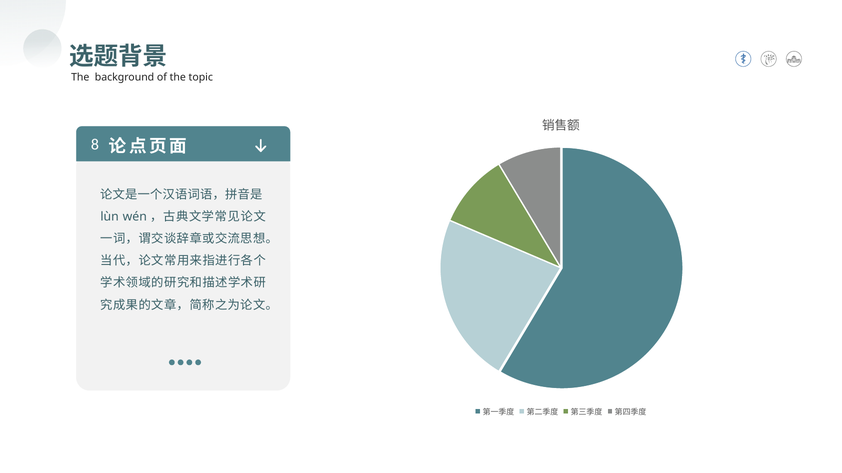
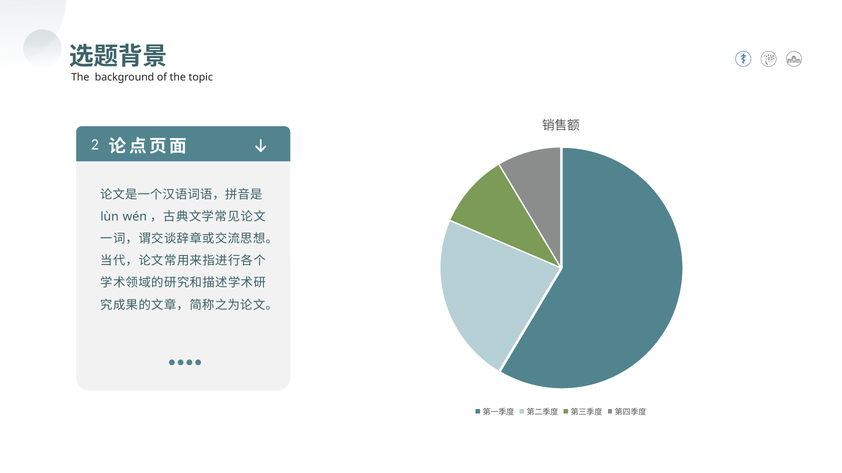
8: 8 -> 2 (95, 145)
